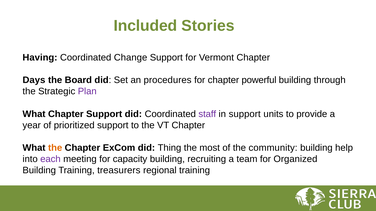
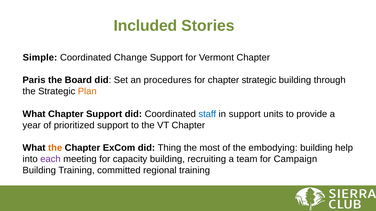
Having: Having -> Simple (40, 58)
Days: Days -> Paris (34, 80)
chapter powerful: powerful -> strategic (259, 80)
Plan colour: purple -> orange (87, 92)
staff colour: purple -> blue (207, 114)
community: community -> embodying (273, 148)
Organized: Organized -> Campaign (295, 159)
treasurers: treasurers -> committed (119, 171)
